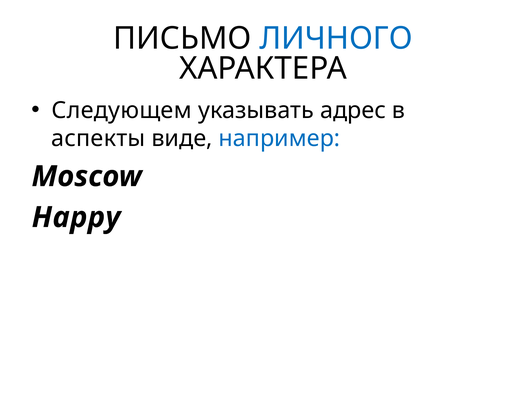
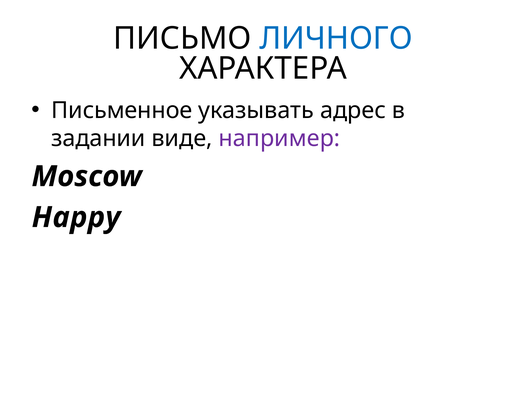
Следующем: Следующем -> Письменное (122, 110)
аспекты: аспекты -> задании (98, 138)
например colour: blue -> purple (279, 138)
